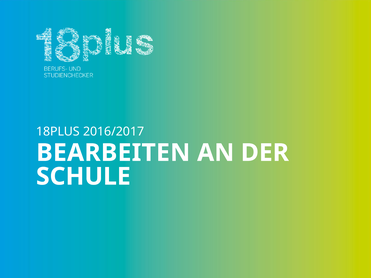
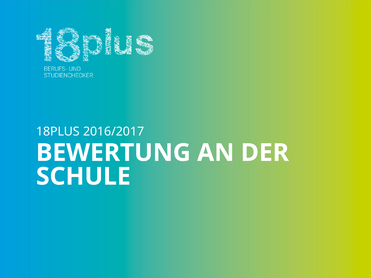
BEARBEITEN: BEARBEITEN -> BEWERTUNG (113, 153)
